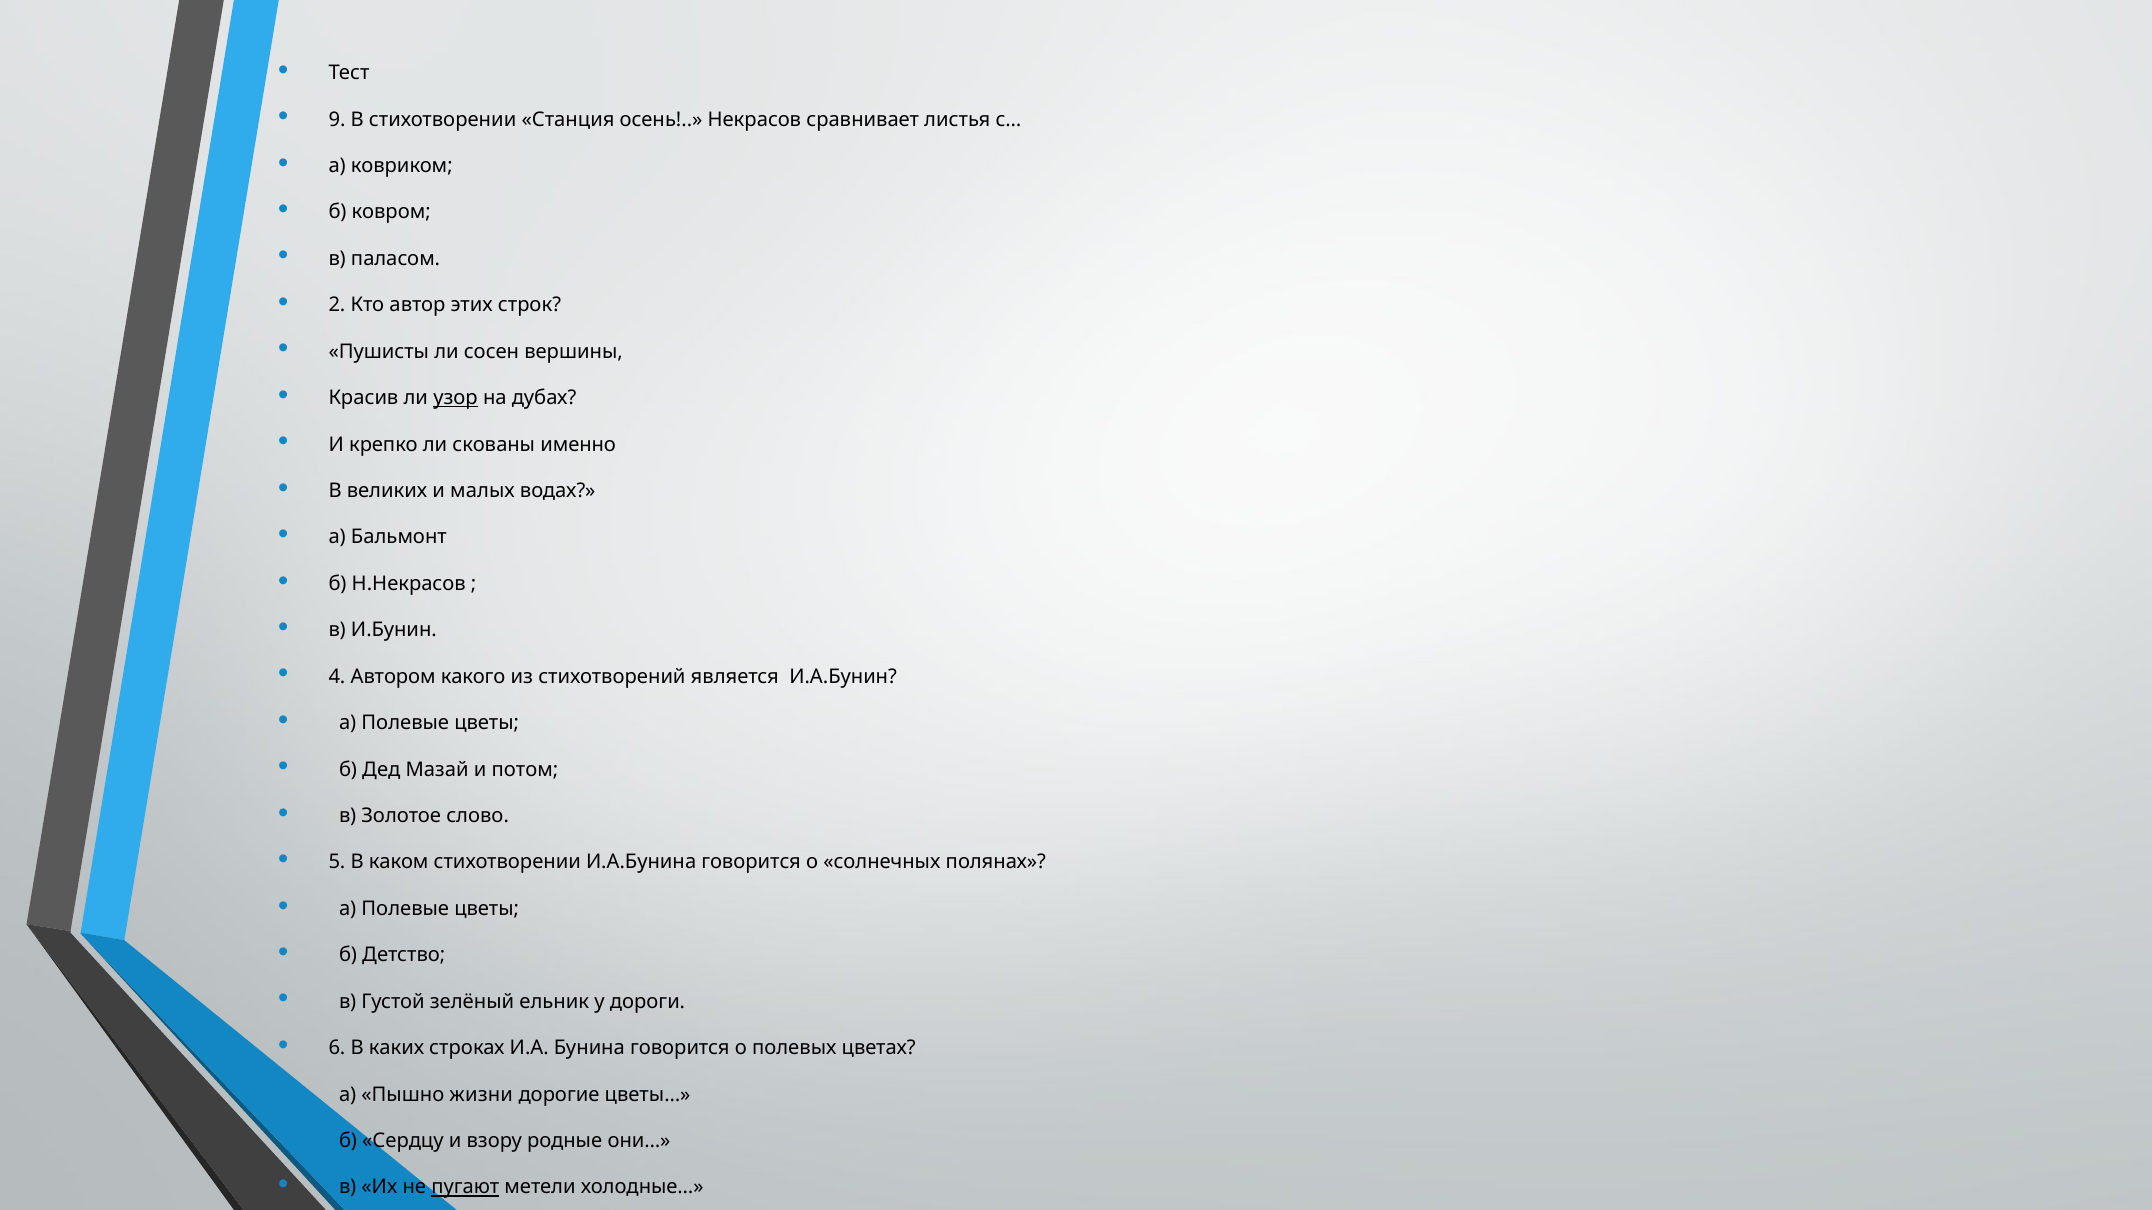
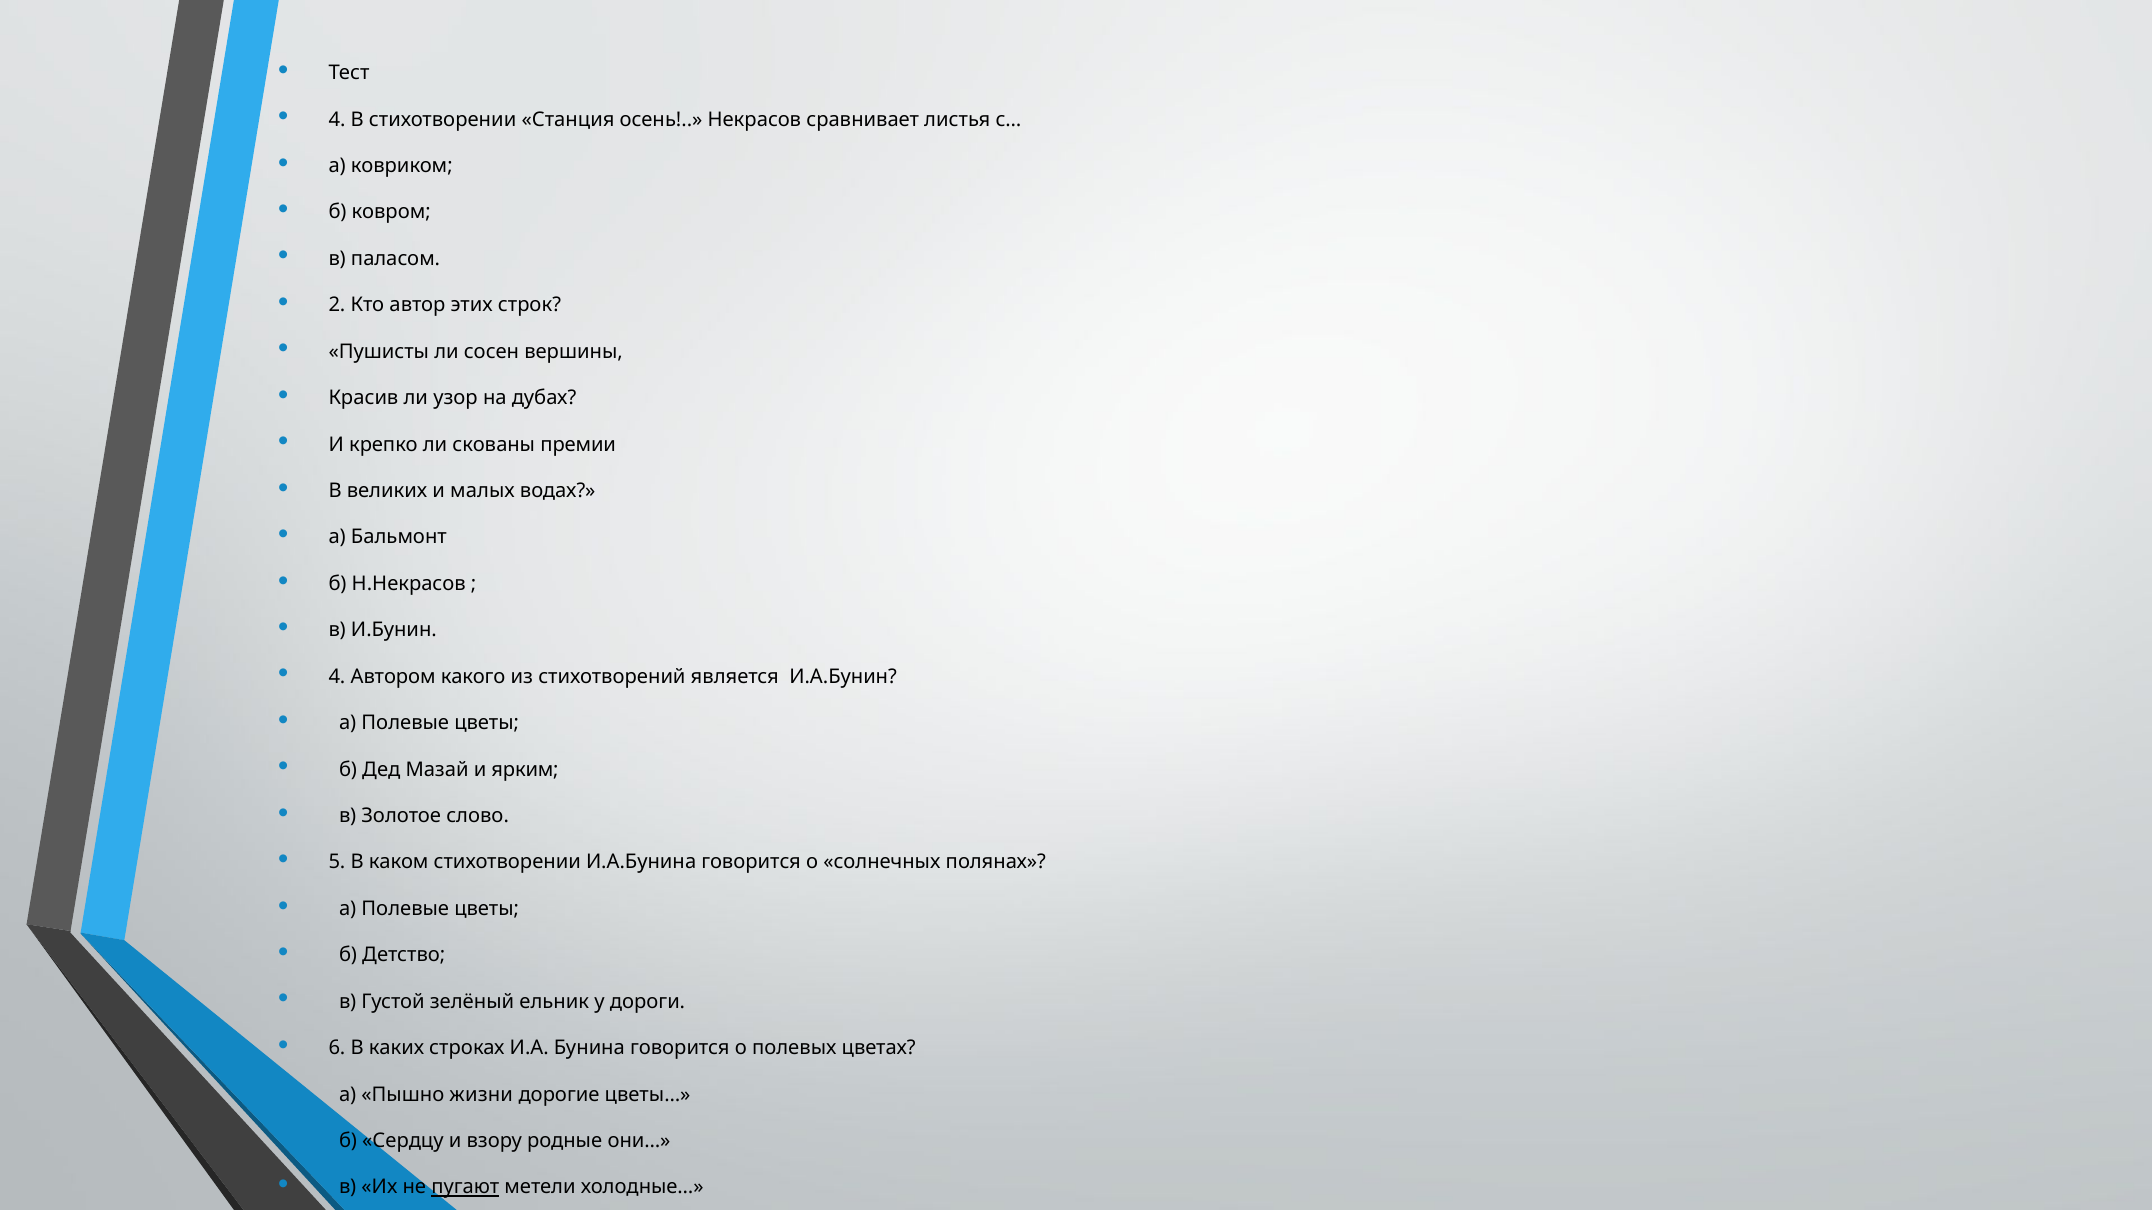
9: 9 -> 4 (337, 119)
узор underline: present -> none (455, 398)
именно: именно -> премии (578, 445)
потом: потом -> ярким (525, 770)
